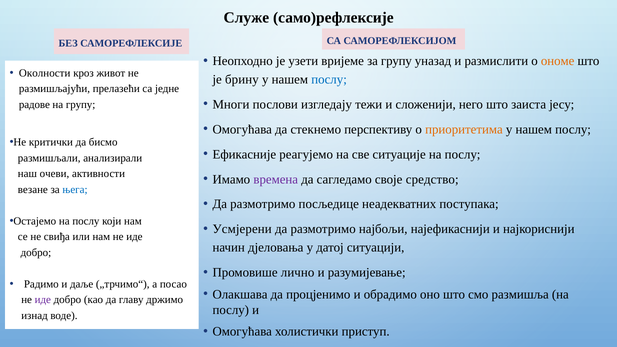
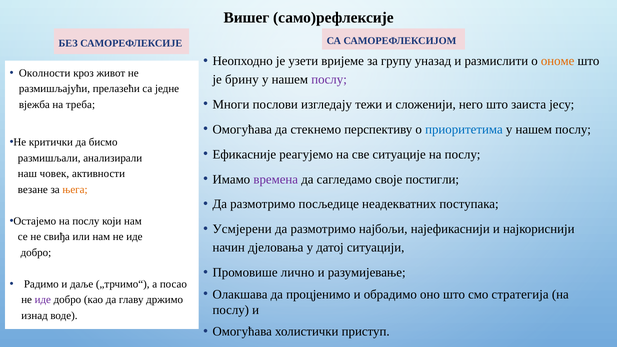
Служе: Служе -> Вишег (246, 17)
послу colour: blue -> purple (329, 80)
радове: радове -> вјежба (34, 104)
на групу: групу -> треба (81, 104)
приоритетима colour: orange -> blue (464, 129)
очеви: очеви -> човек (54, 174)
средство: средство -> постигли (432, 179)
њега colour: blue -> orange (75, 190)
размишља: размишља -> стратегија (520, 294)
